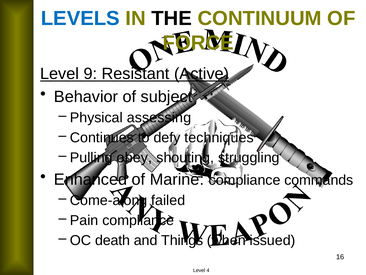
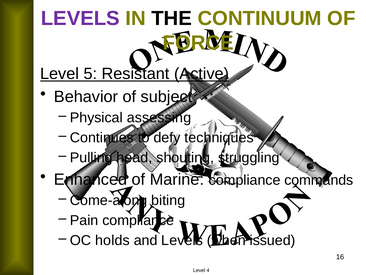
LEVELS colour: blue -> purple (80, 18)
9: 9 -> 5 (90, 74)
obey: obey -> head (134, 157)
failed: failed -> biting (168, 200)
death: death -> holds (112, 240)
and Things: Things -> Levels (182, 240)
